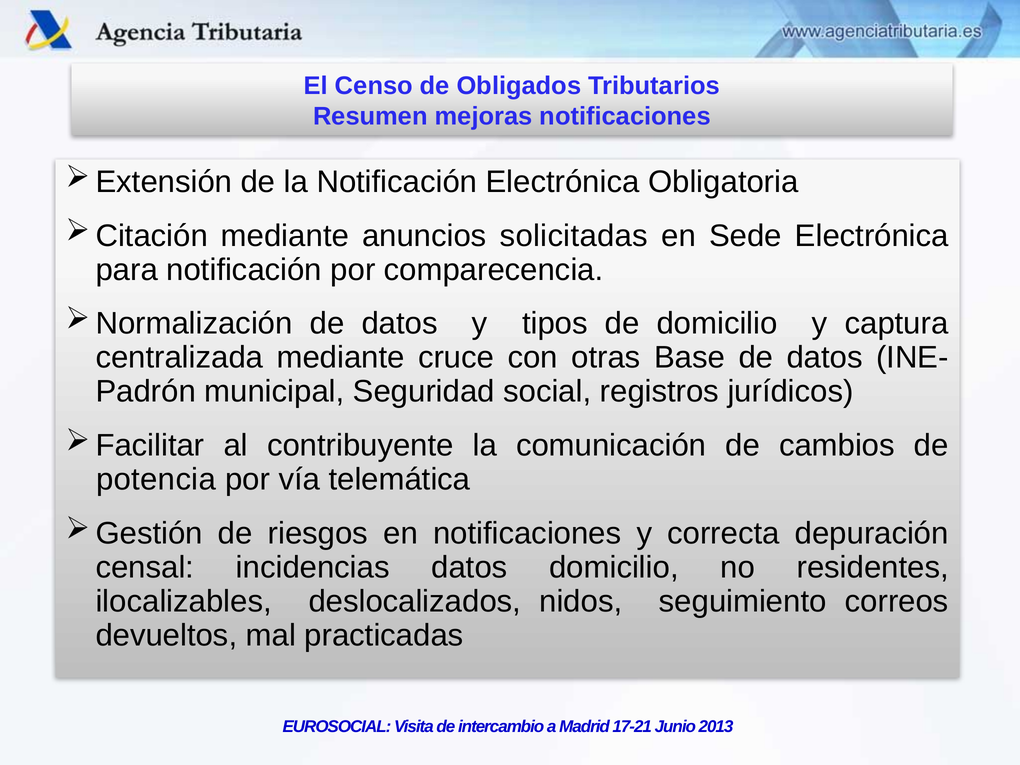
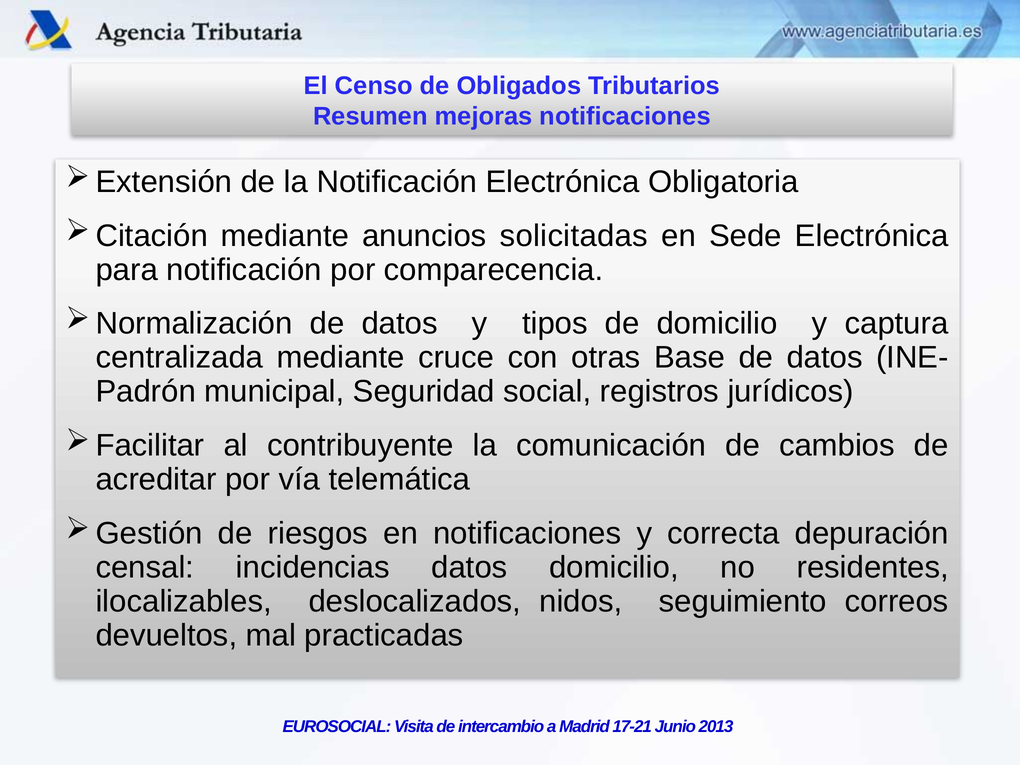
potencia: potencia -> acreditar (156, 480)
